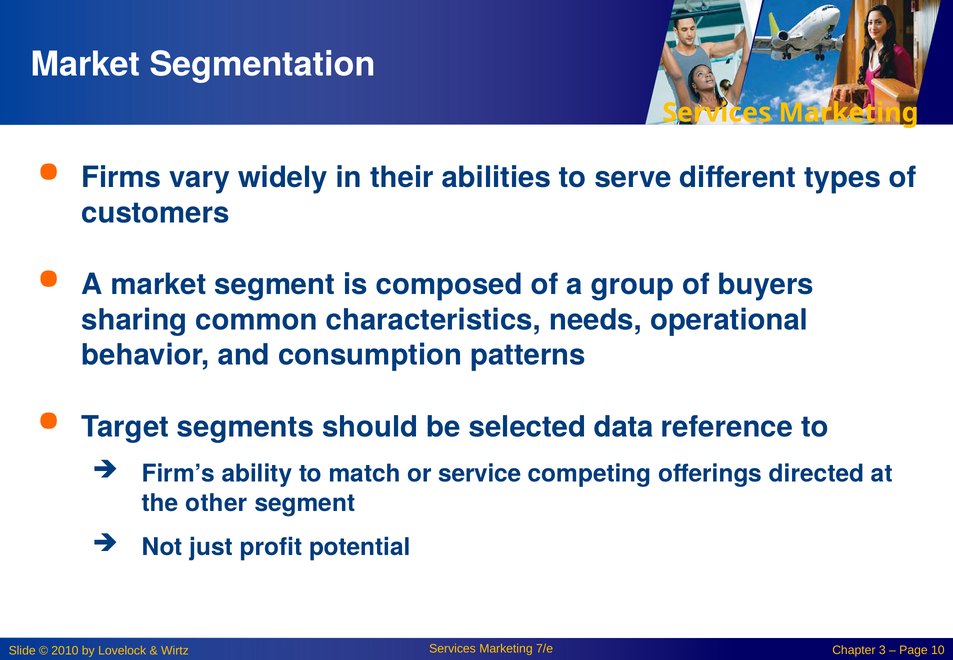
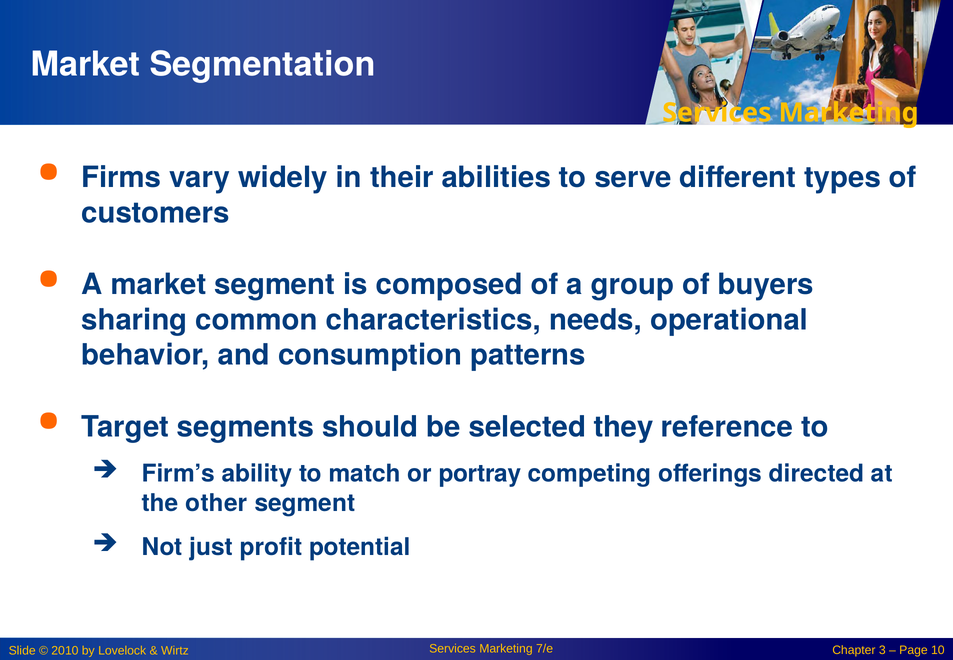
data: data -> they (624, 427)
service: service -> portray (480, 474)
